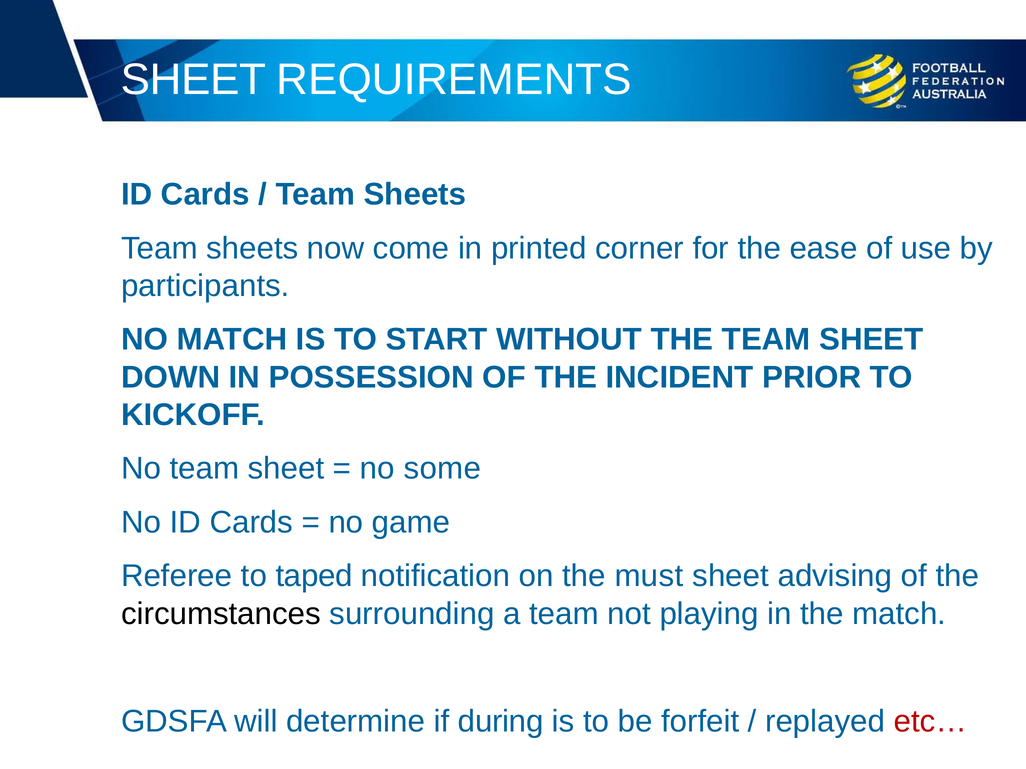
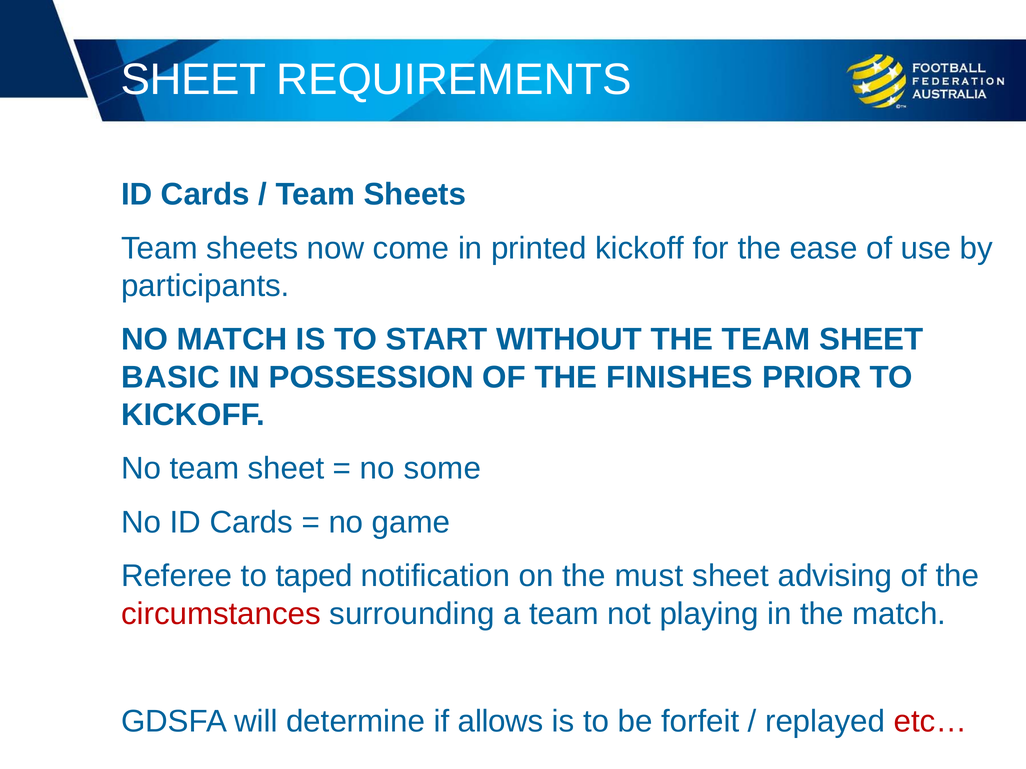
printed corner: corner -> kickoff (640, 248)
DOWN: DOWN -> BASIC (170, 377)
INCIDENT: INCIDENT -> FINISHES (679, 377)
circumstances colour: black -> red (221, 614)
during: during -> allows (501, 722)
